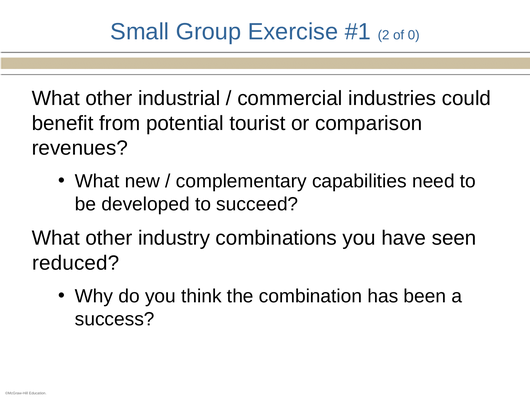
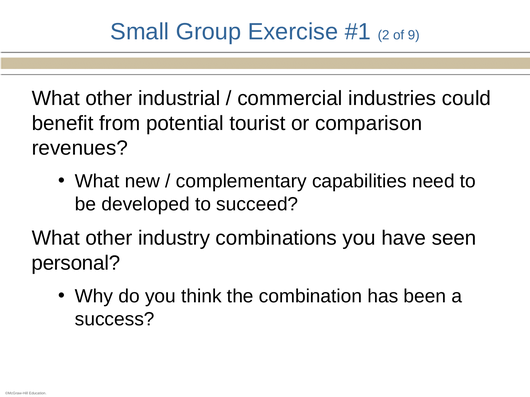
0: 0 -> 9 (414, 35)
reduced: reduced -> personal (76, 263)
